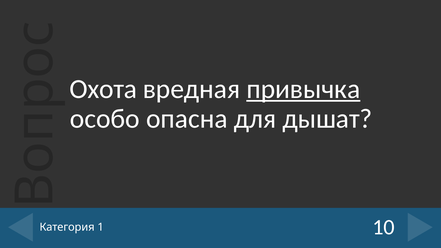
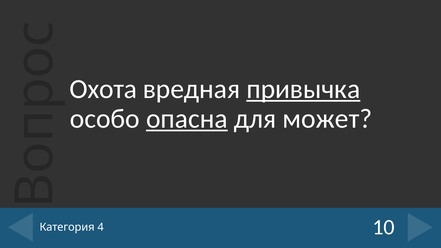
опасна underline: none -> present (187, 119)
дышат: дышат -> может (327, 119)
1: 1 -> 4 (101, 227)
